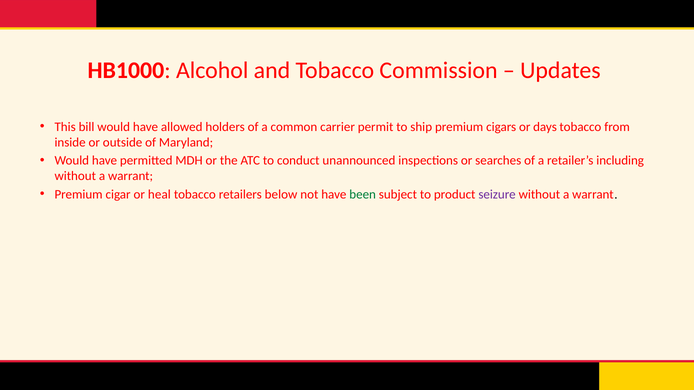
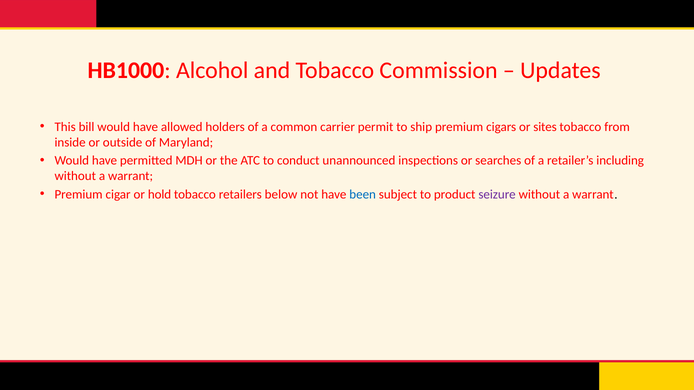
days: days -> sites (545, 127)
heal: heal -> hold (160, 195)
been colour: green -> blue (363, 195)
